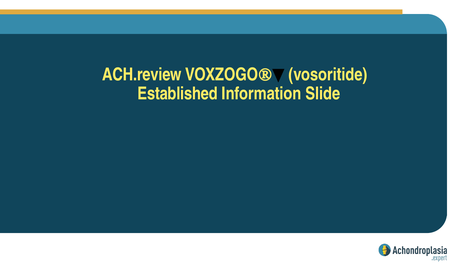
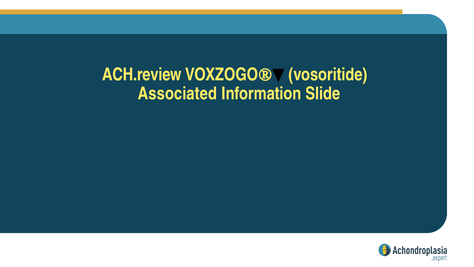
Established: Established -> Associated (177, 94)
